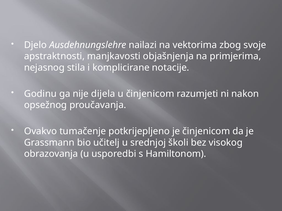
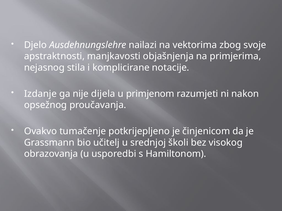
Godinu: Godinu -> Izdanje (40, 94)
u činjenicom: činjenicom -> primjenom (150, 94)
